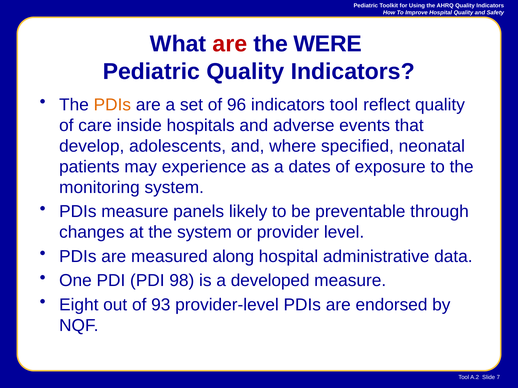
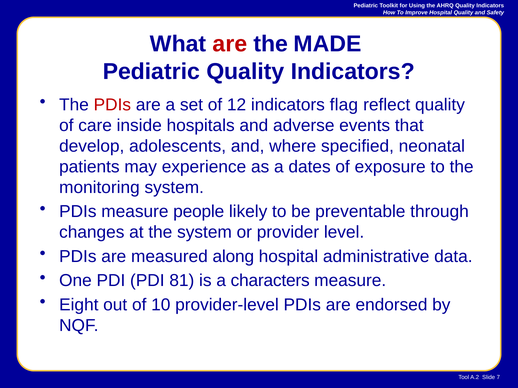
WERE: WERE -> MADE (327, 44)
PDIs colour: orange -> red (112, 105)
96: 96 -> 12 (237, 105)
indicators tool: tool -> flag (344, 105)
panels: panels -> people (199, 212)
98: 98 -> 81 (182, 281)
developed: developed -> characters (270, 281)
93: 93 -> 10 (161, 305)
